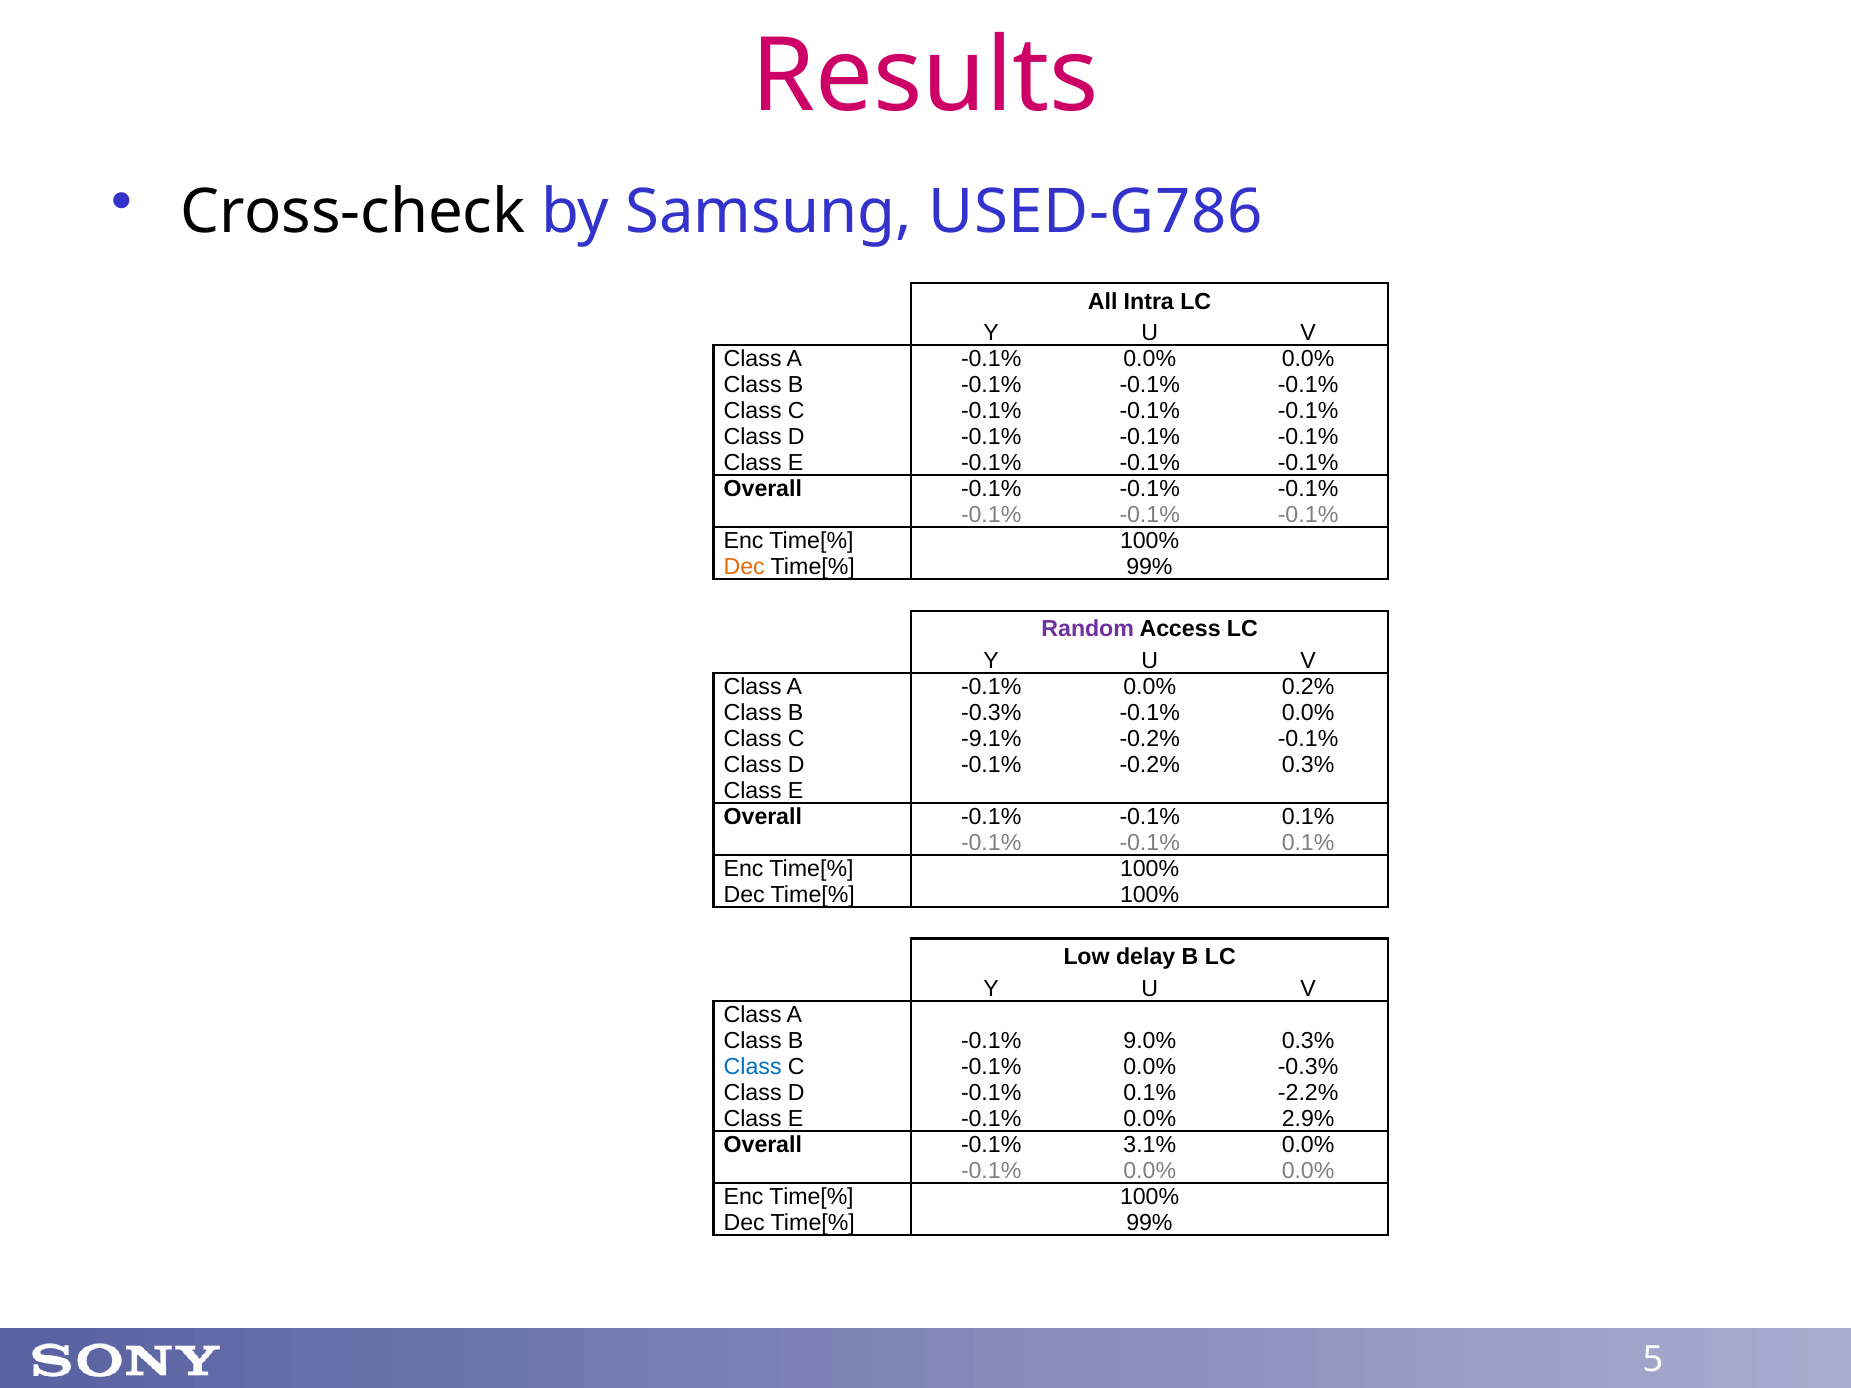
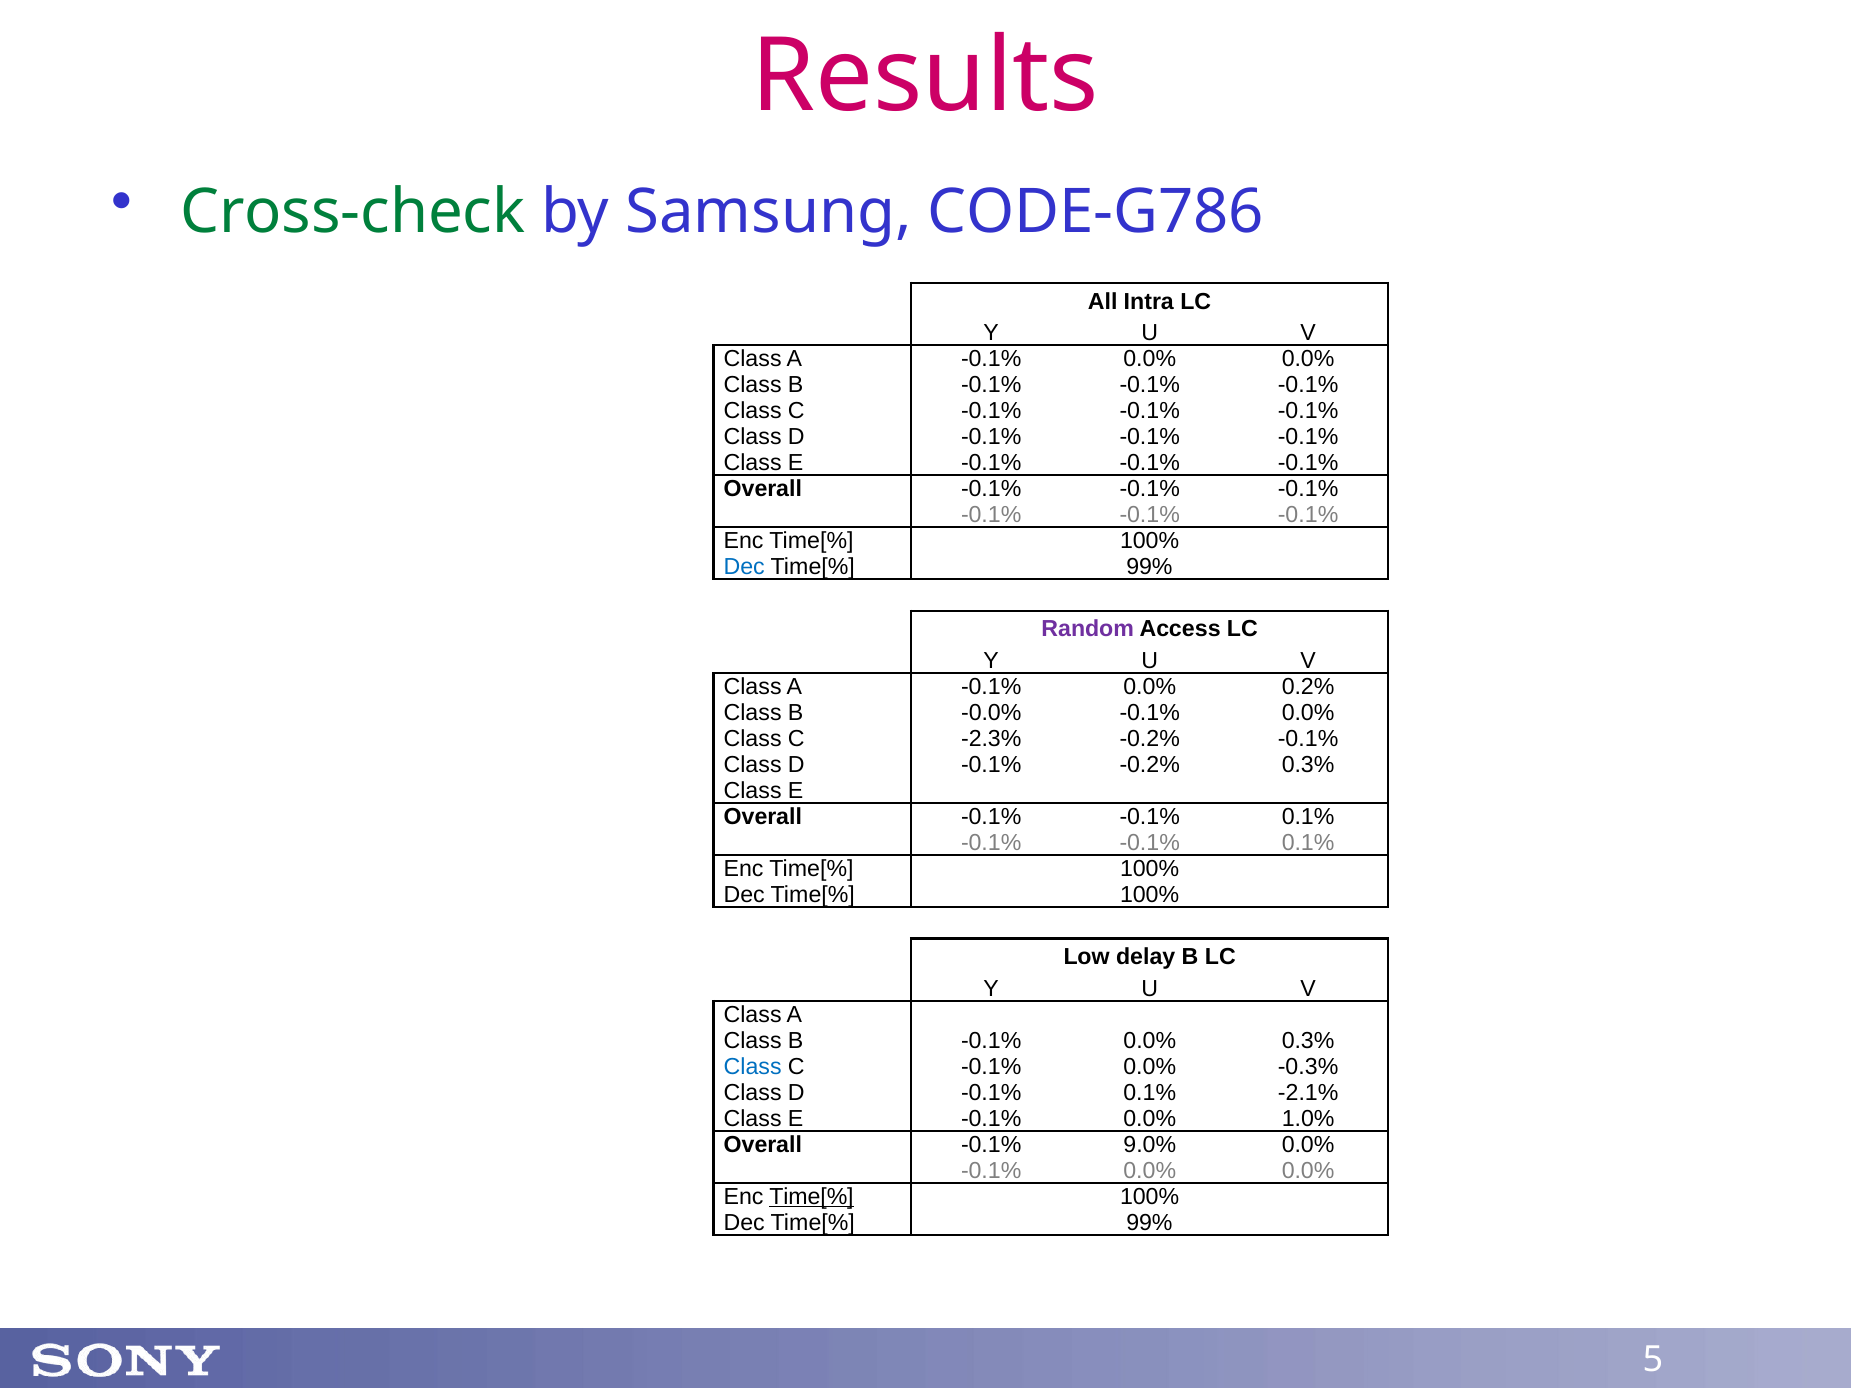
Cross-check colour: black -> green (353, 213)
USED-G786: USED-G786 -> CODE-G786 (1096, 213)
Dec colour: orange -> blue (744, 567)
B -0.3%: -0.3% -> -0.0% (991, 713)
-9.1%: -9.1% -> -2.3% (991, 739)
B -0.1% 9.0%: 9.0% -> 0.0% (1150, 1041)
-2.2%: -2.2% -> -2.1% (1308, 1093)
2.9%: 2.9% -> 1.0% (1308, 1119)
3.1%: 3.1% -> 9.0% (1150, 1145)
Time[% underline: none -> present (812, 1197)
